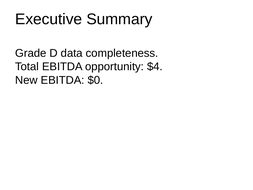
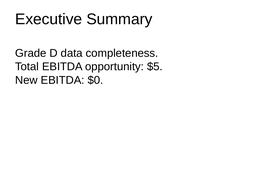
$4: $4 -> $5 (155, 67)
